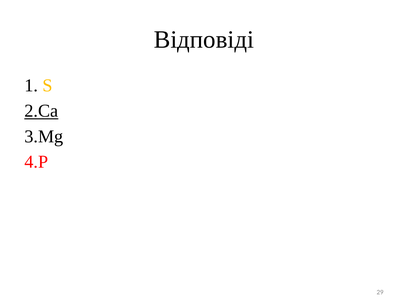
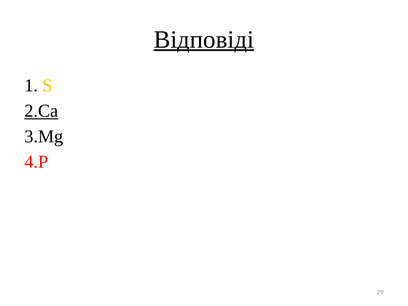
Відповіді underline: none -> present (204, 39)
